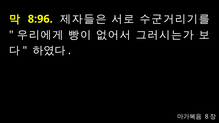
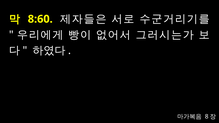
8:96: 8:96 -> 8:60 (40, 19)
